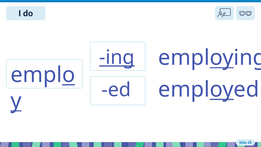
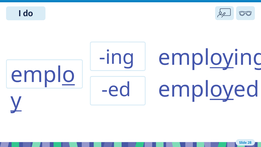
ing underline: present -> none (117, 57)
